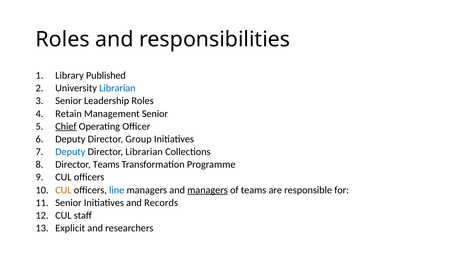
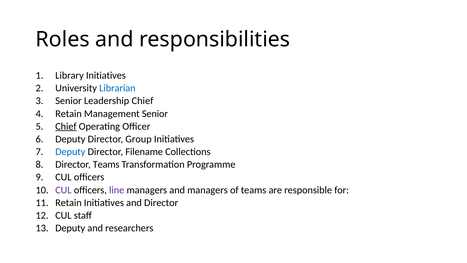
Library Published: Published -> Initiatives (106, 75)
Leadership Roles: Roles -> Chief (143, 101)
Director Librarian: Librarian -> Filename (144, 152)
CUL colour: orange -> purple (63, 190)
line colour: blue -> purple (117, 190)
managers underline: present -> none (208, 190)
Senior: Senior -> Retain (68, 203)
and Records: Records -> Director (161, 203)
Explicit: Explicit -> Deputy (70, 228)
